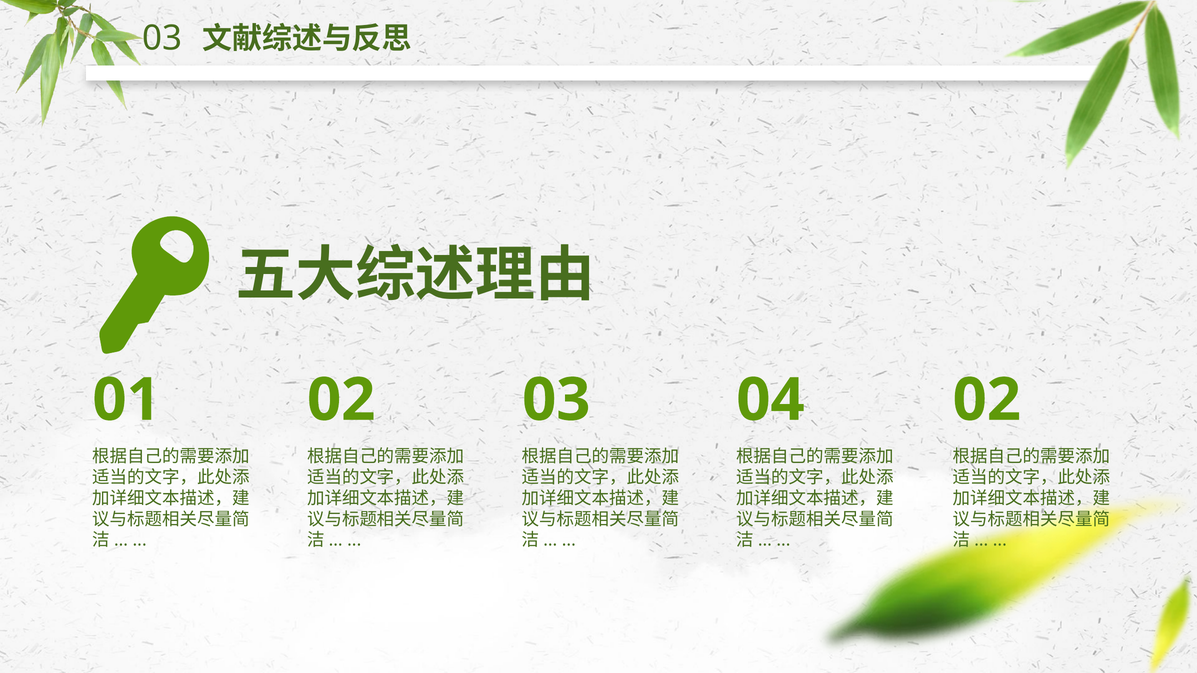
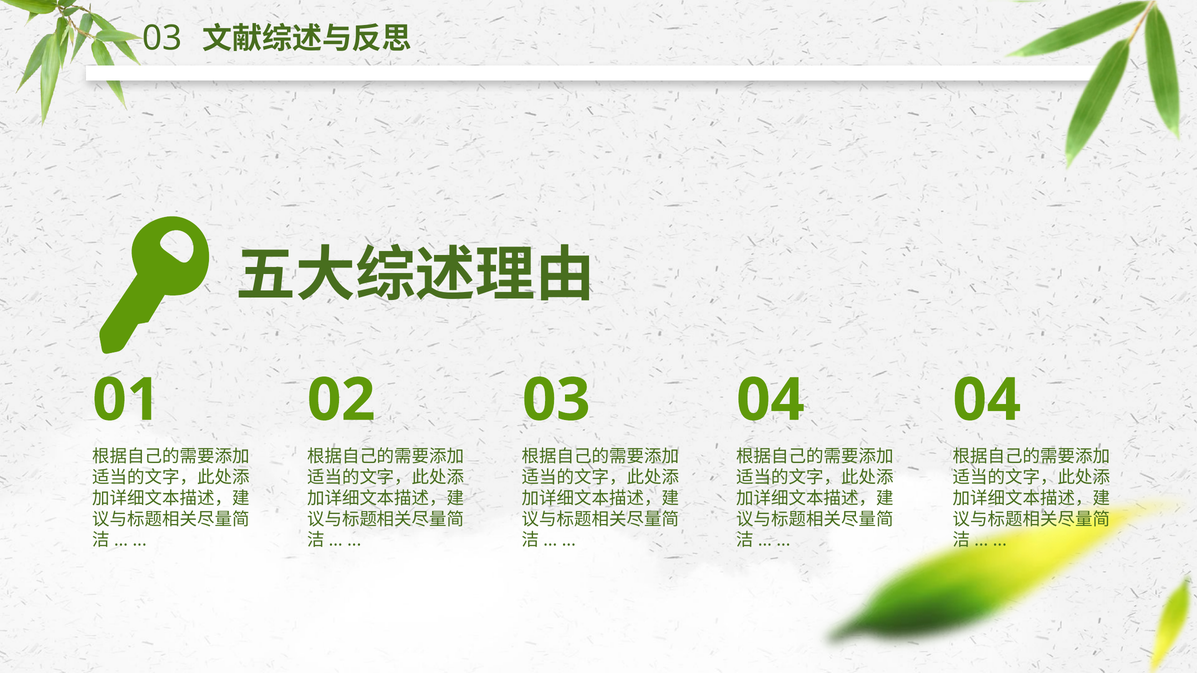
04 02: 02 -> 04 (987, 400)
